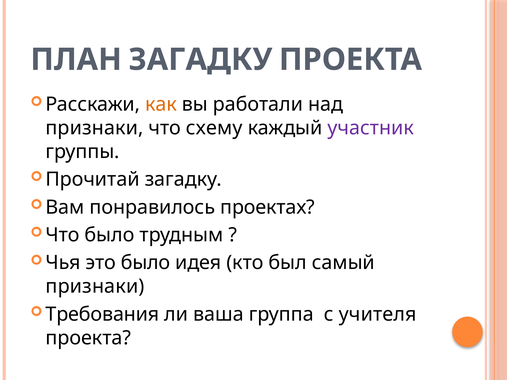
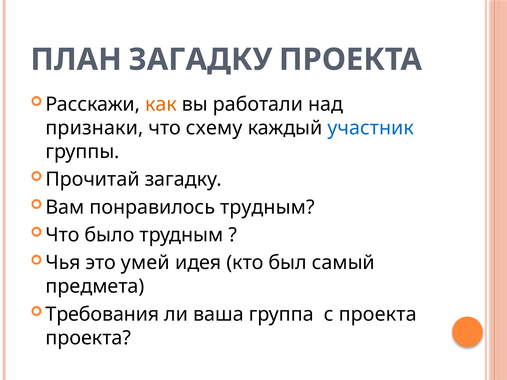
участник colour: purple -> blue (371, 128)
понравилось проектах: проектах -> трудным (267, 207)
это было: было -> умей (145, 263)
признаки: признаки -> предмета (95, 287)
с учителя: учителя -> проекта (378, 314)
